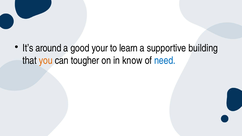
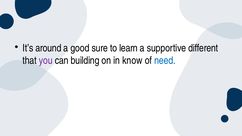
your: your -> sure (100, 48)
building: building -> different (203, 48)
you colour: orange -> purple (46, 61)
tougher: tougher -> building (85, 61)
